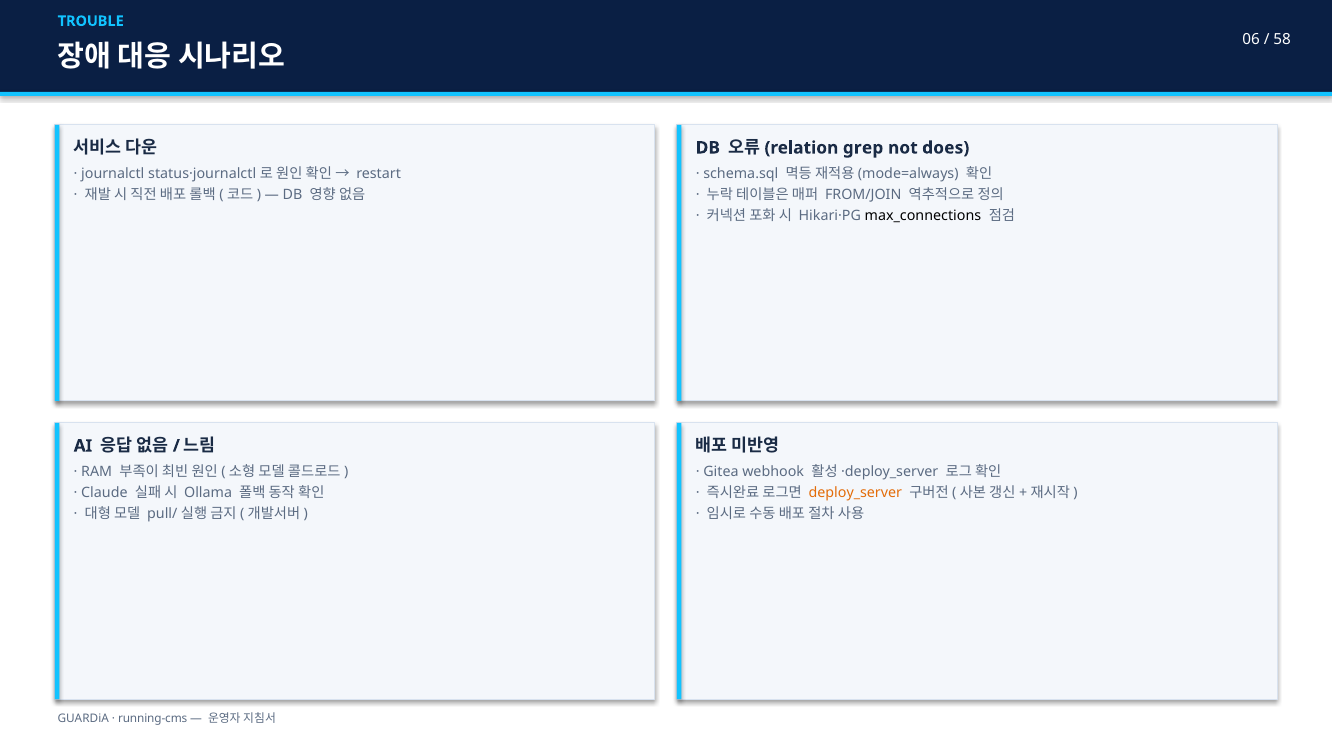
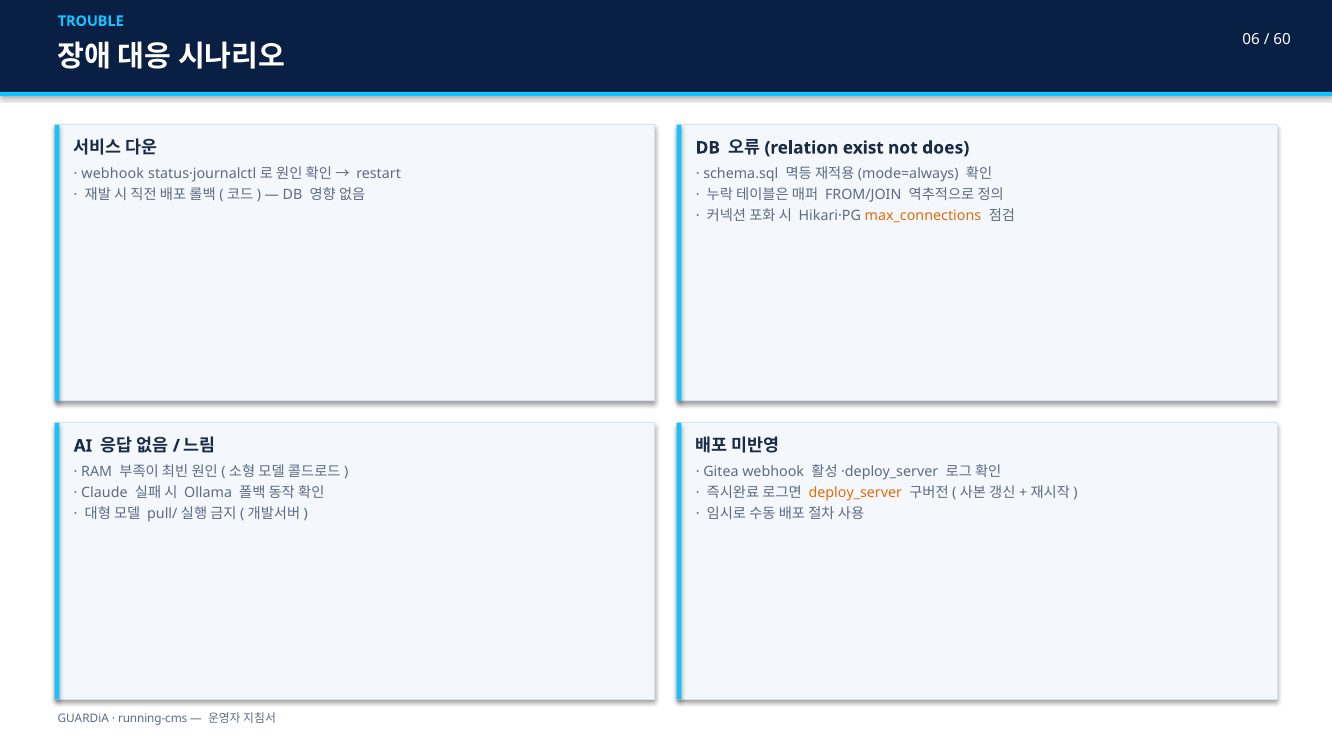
58: 58 -> 60 (1282, 40)
grep: grep -> exist (863, 148)
journalctl: journalctl -> webhook (113, 174)
max_connections colour: black -> orange (923, 216)
